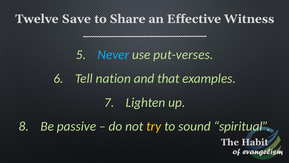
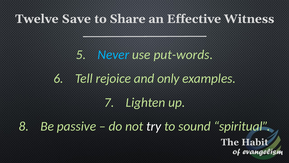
put-verses: put-verses -> put-words (183, 55)
nation: nation -> rejoice (113, 78)
that: that -> only (168, 78)
try colour: yellow -> white (154, 126)
